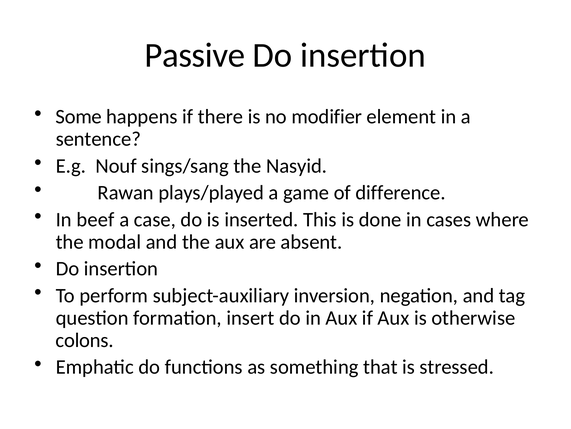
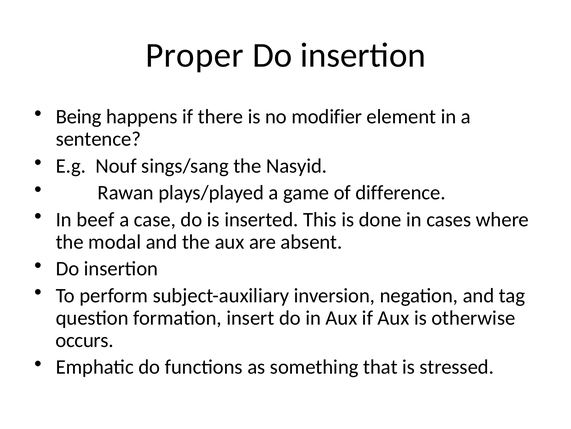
Passive: Passive -> Proper (194, 55)
Some: Some -> Being (79, 117)
colons: colons -> occurs (85, 340)
